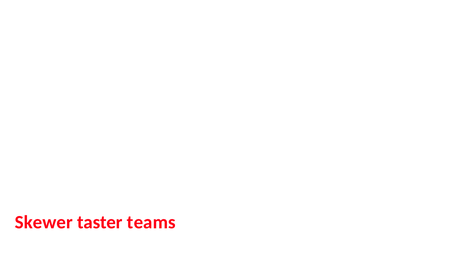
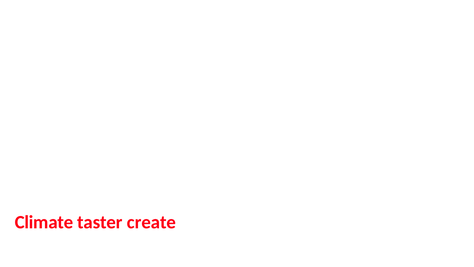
Skewer: Skewer -> Climate (44, 222)
teams: teams -> create (151, 222)
